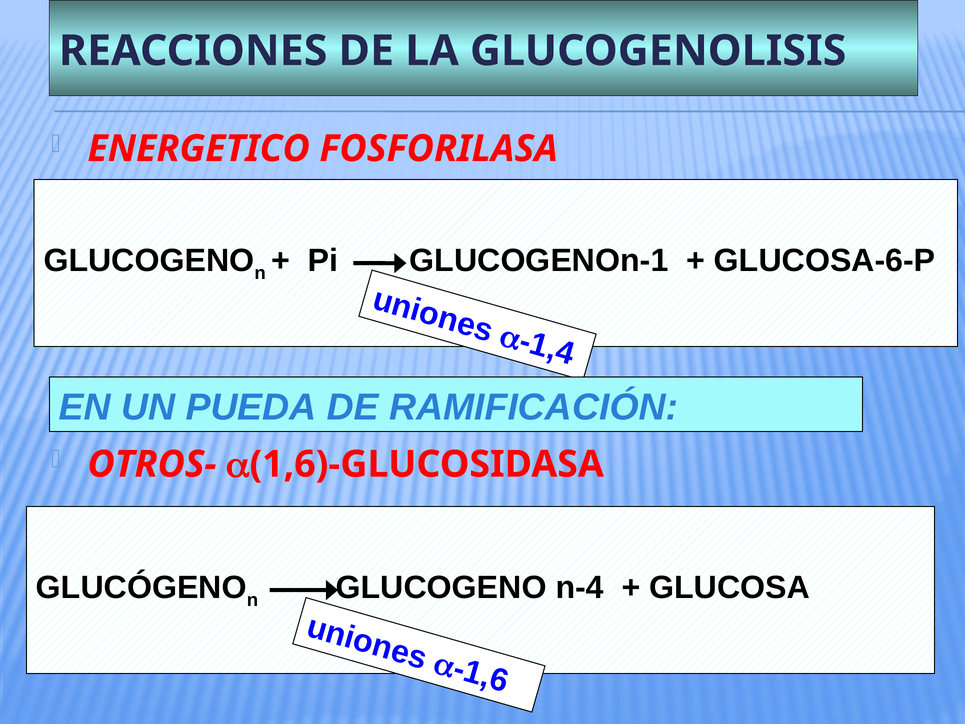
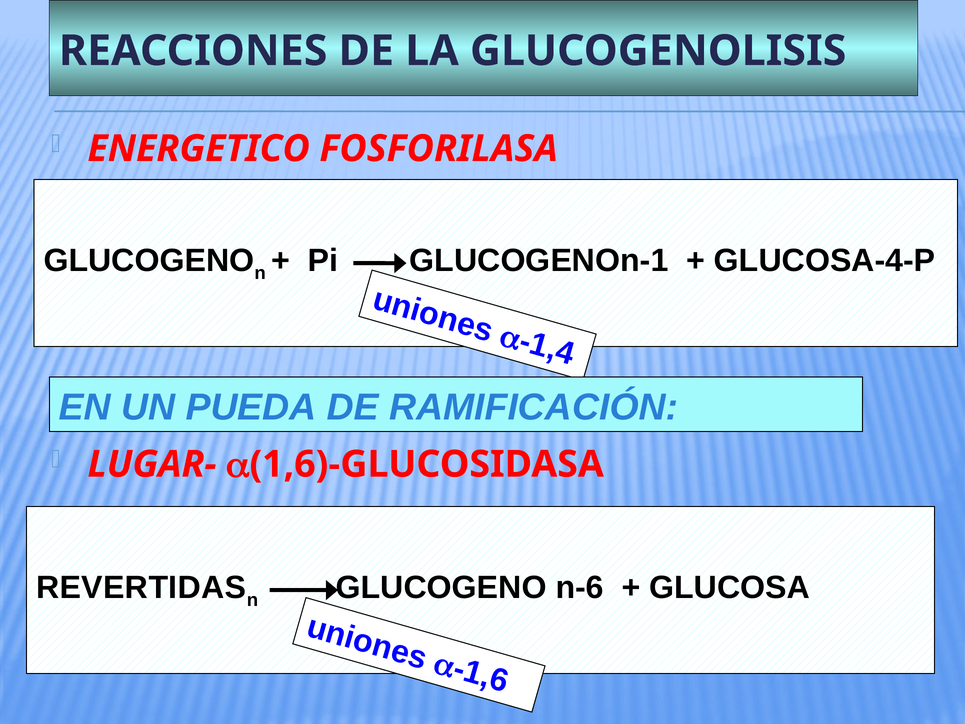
GLUCOSA-6-P: GLUCOSA-6-P -> GLUCOSA-4-P (825, 260)
OTROS-: OTROS- -> LUGAR- (152, 464)
GLUCÓGENO: GLUCÓGENO -> REVERTIDAS (141, 587)
n-4: n-4 -> n-6 (580, 587)
